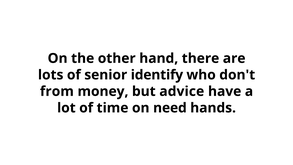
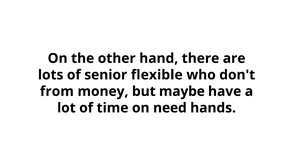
identify: identify -> flexible (157, 75)
advice: advice -> maybe (182, 91)
